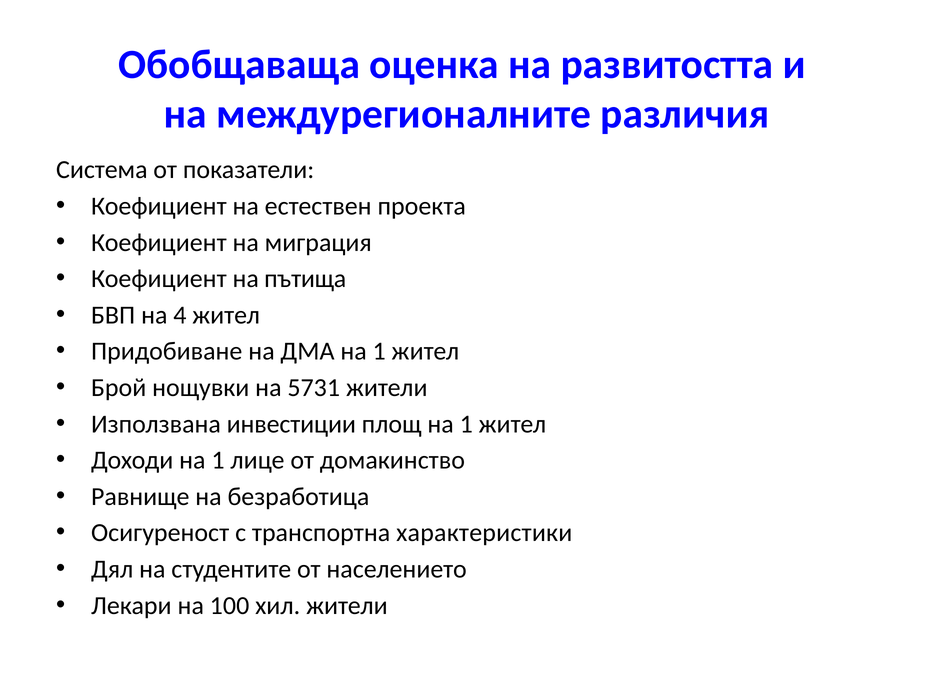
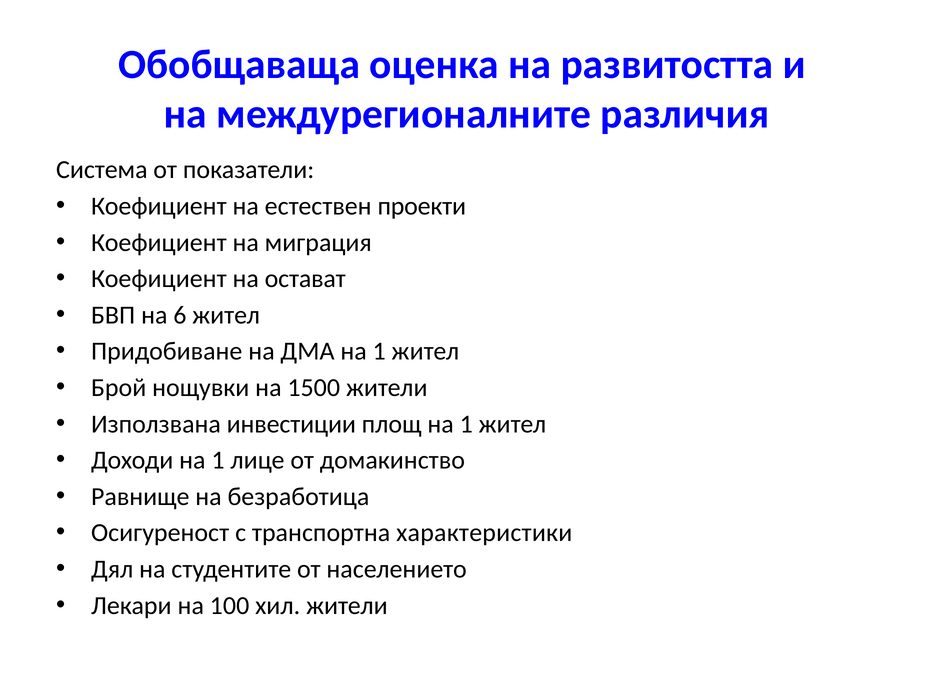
проекта: проекта -> проекти (422, 206)
пътища: пътища -> остават (305, 279)
4: 4 -> 6 (180, 315)
5731: 5731 -> 1500 (314, 388)
